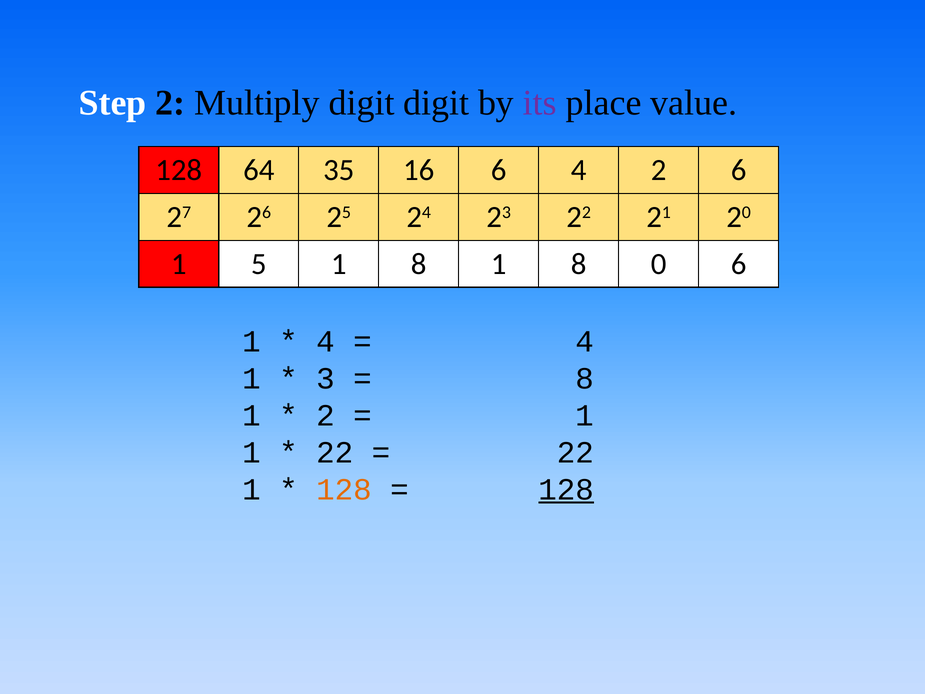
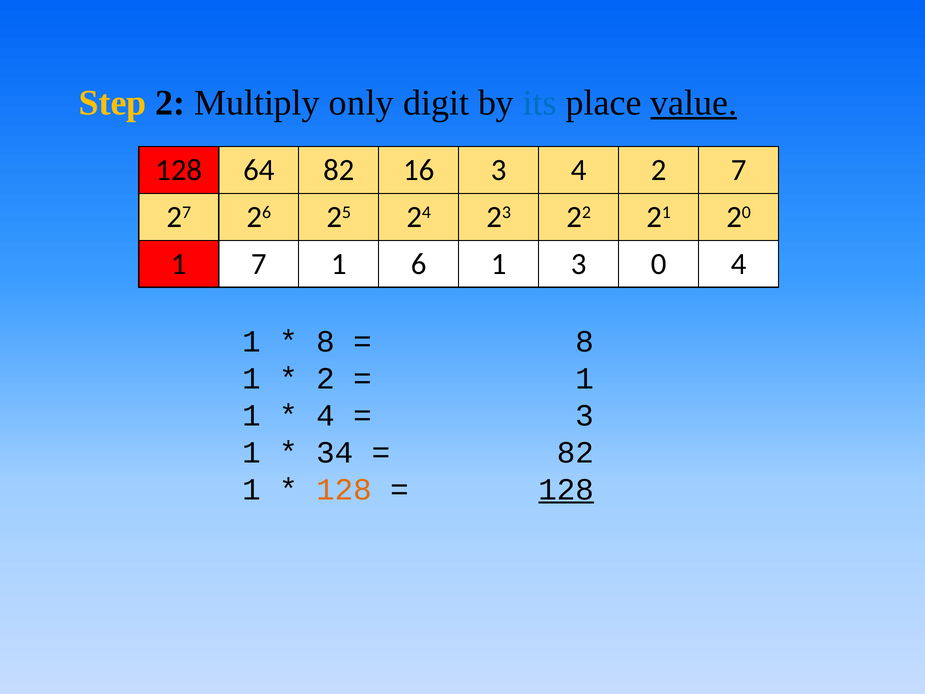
Step colour: white -> yellow (113, 103)
Multiply digit: digit -> only (361, 103)
its colour: purple -> blue (540, 103)
value underline: none -> present (694, 103)
64 35: 35 -> 82 (339, 170)
16 6: 6 -> 3 (499, 170)
2 6: 6 -> 7 (739, 170)
1 5: 5 -> 7 (259, 264)
8: 8 -> 6 (419, 264)
8: 8 -> 3 (579, 264)
0 6: 6 -> 4 (739, 264)
4: 4 -> 8 (325, 341)
4: 4 -> 8 (585, 341)
3: 3 -> 2 (325, 378)
8: 8 -> 1 (585, 378)
2: 2 -> 4 (325, 415)
1: 1 -> 3 (584, 415)
22: 22 -> 34 (335, 452)
22: 22 -> 82 (575, 452)
